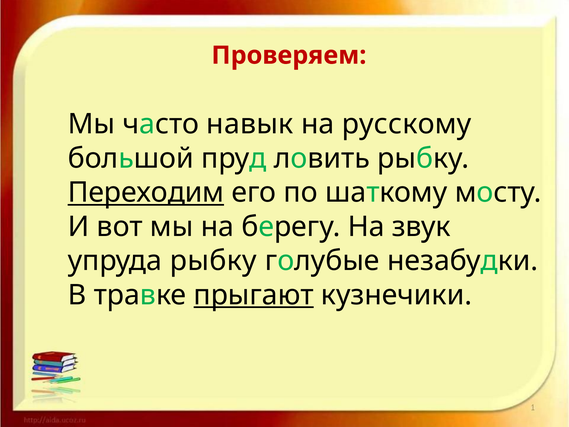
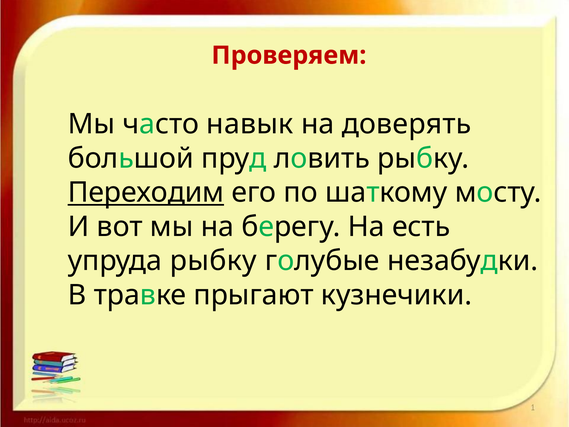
русскому: русскому -> доверять (407, 124)
звук: звук -> есть (421, 226)
прыгают underline: present -> none (254, 295)
